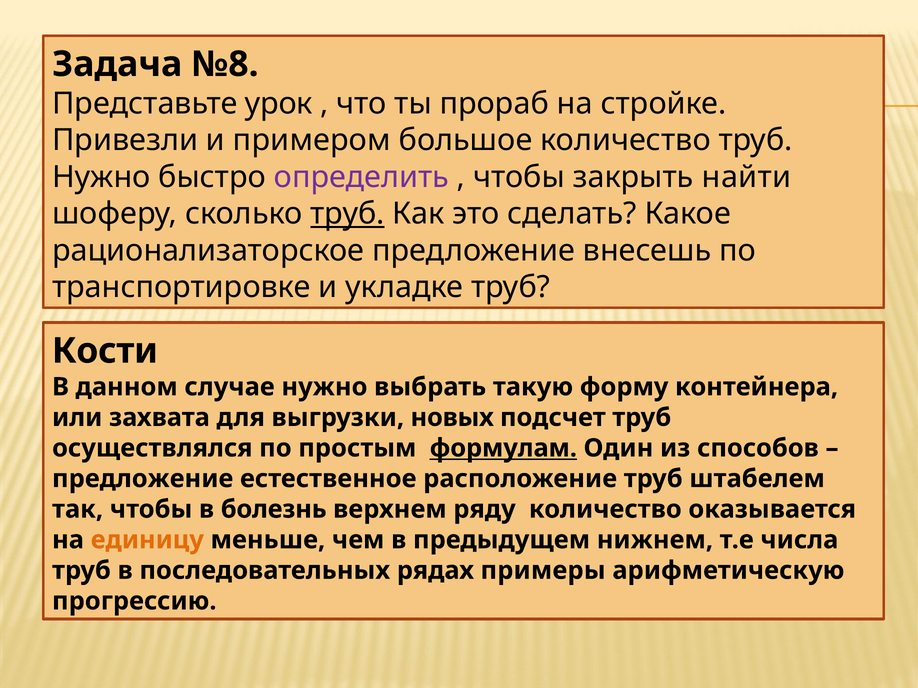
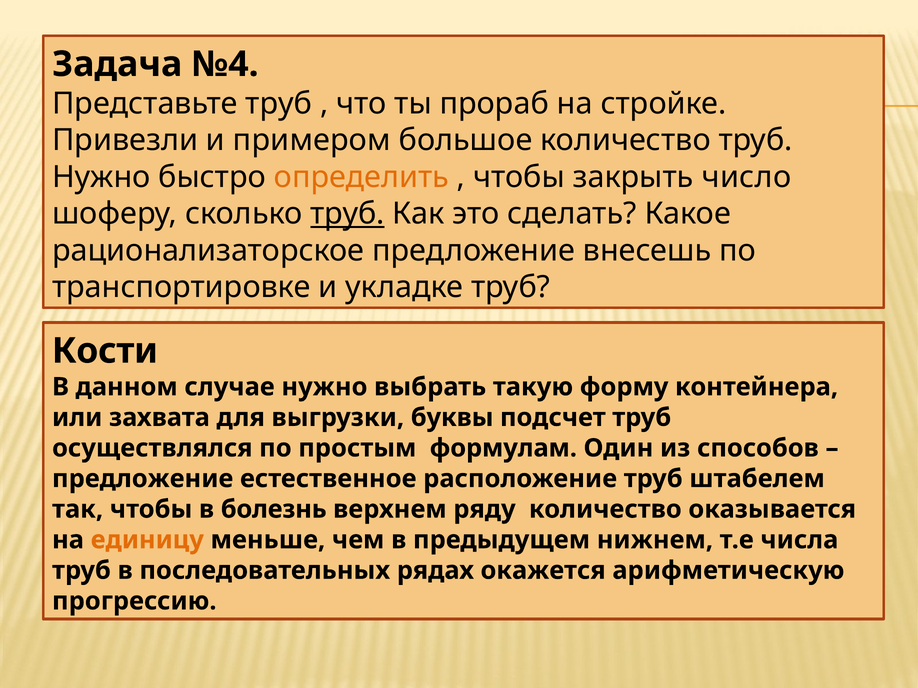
№8: №8 -> №4 (225, 64)
Представьте урок: урок -> труб (279, 104)
определить colour: purple -> orange (361, 177)
найти: найти -> число (747, 177)
новых: новых -> буквы (452, 418)
формулам underline: present -> none (503, 448)
примеры: примеры -> окажется (543, 571)
